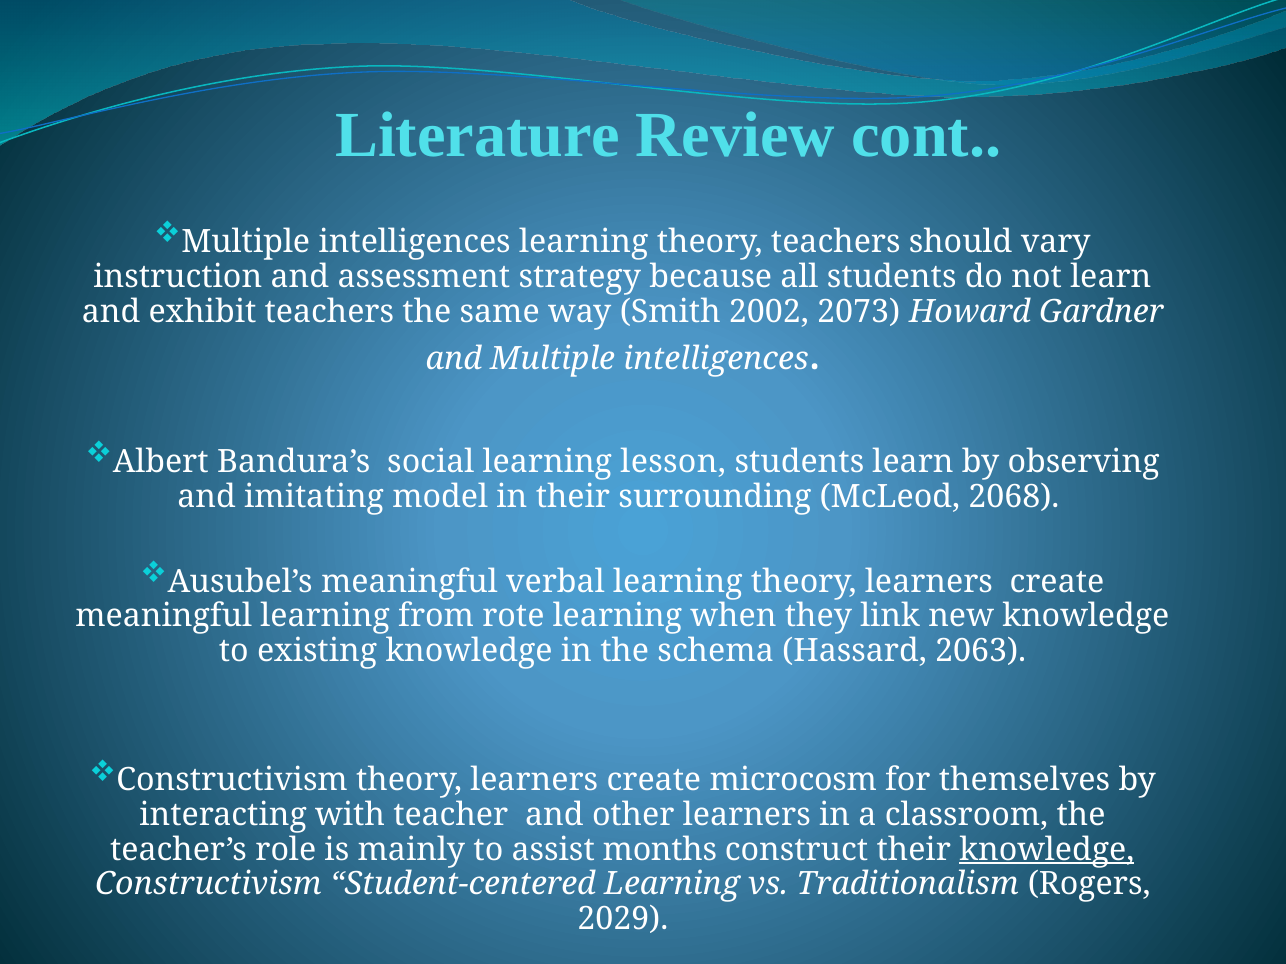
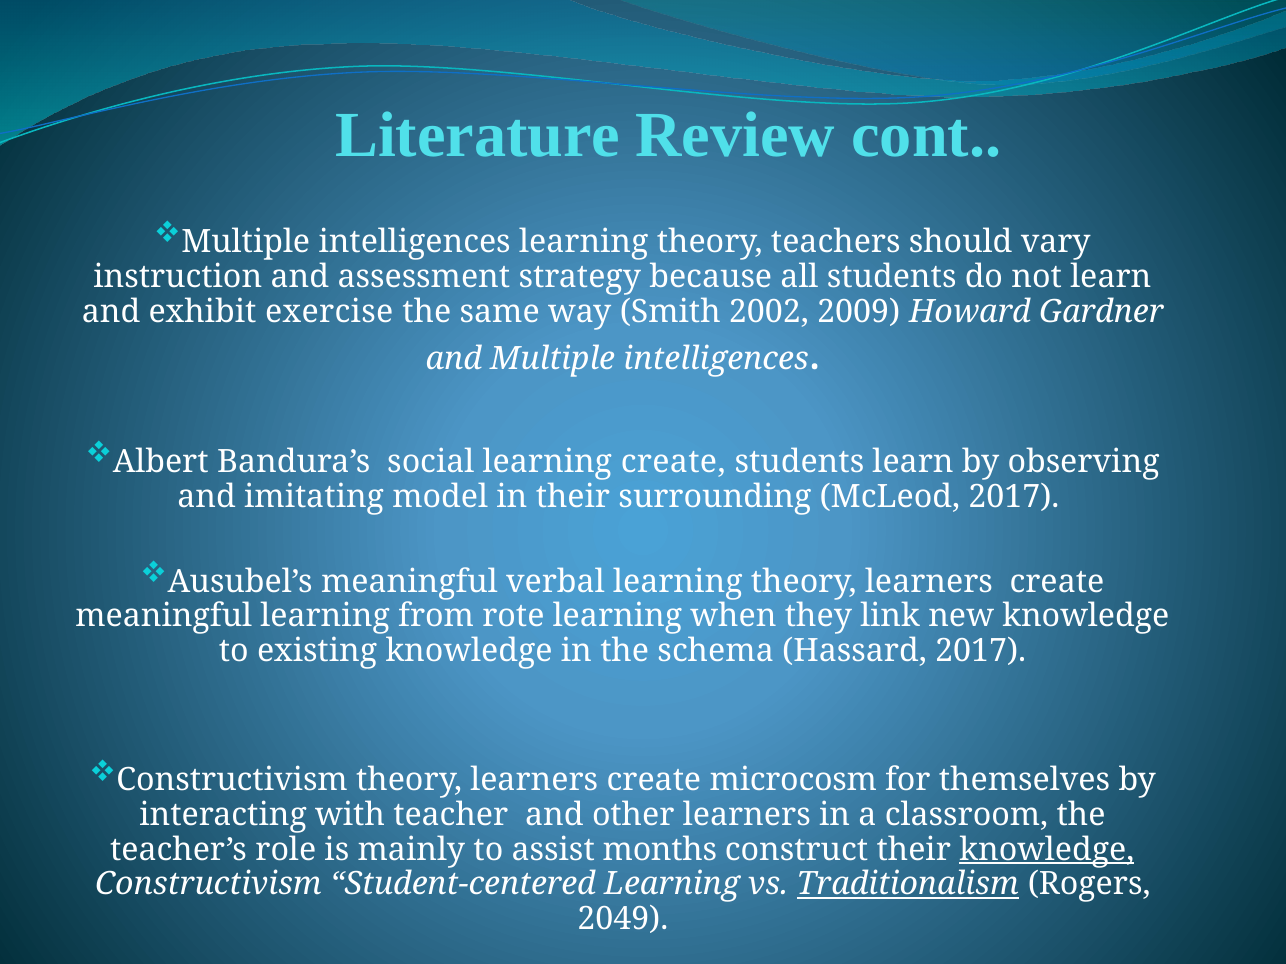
exhibit teachers: teachers -> exercise (329, 312)
2073: 2073 -> 2009 (859, 312)
learning lesson: lesson -> create (673, 462)
McLeod 2068: 2068 -> 2017 (1014, 497)
Hassard 2063: 2063 -> 2017 (981, 651)
Traditionalism underline: none -> present (908, 885)
2029: 2029 -> 2049 (623, 919)
